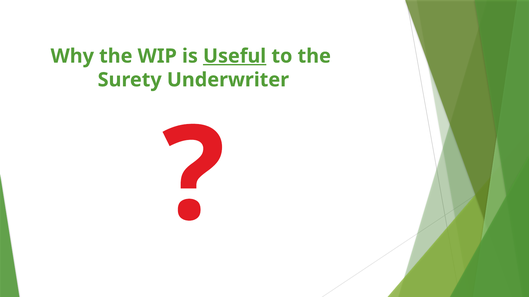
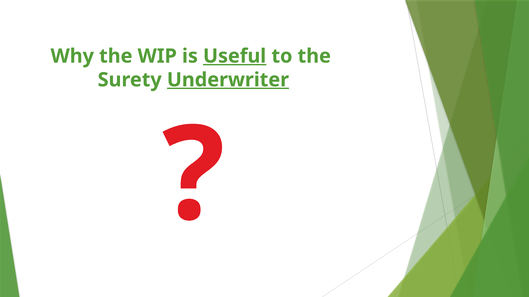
Underwriter underline: none -> present (228, 80)
